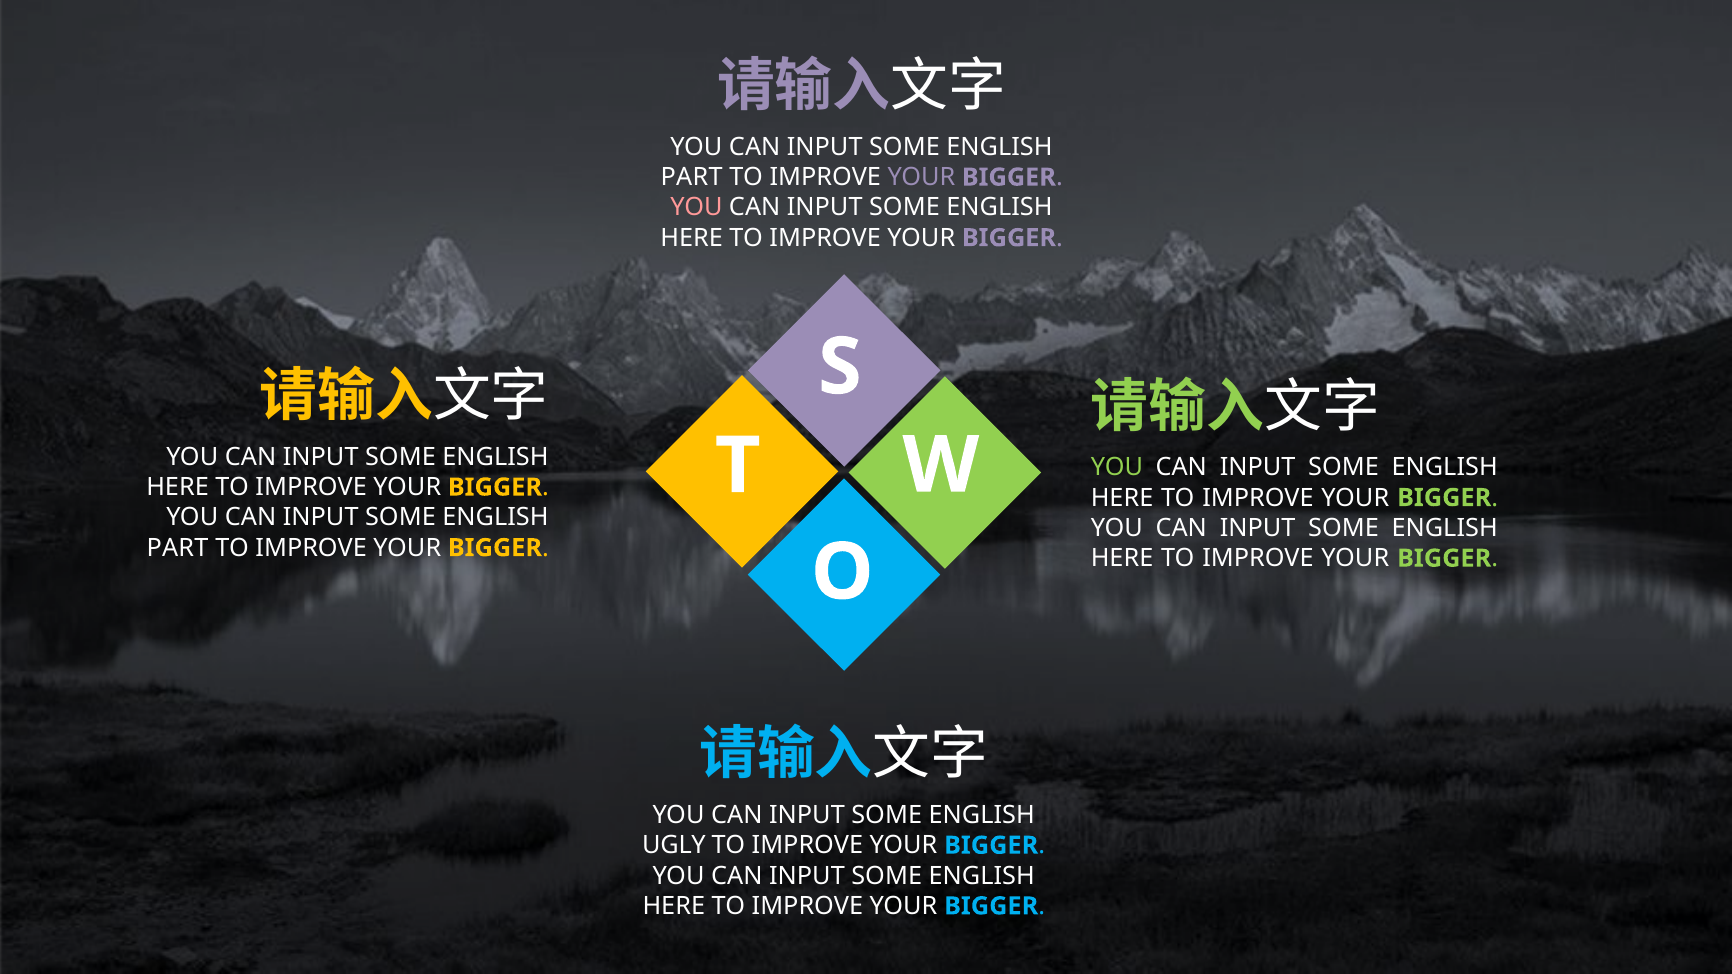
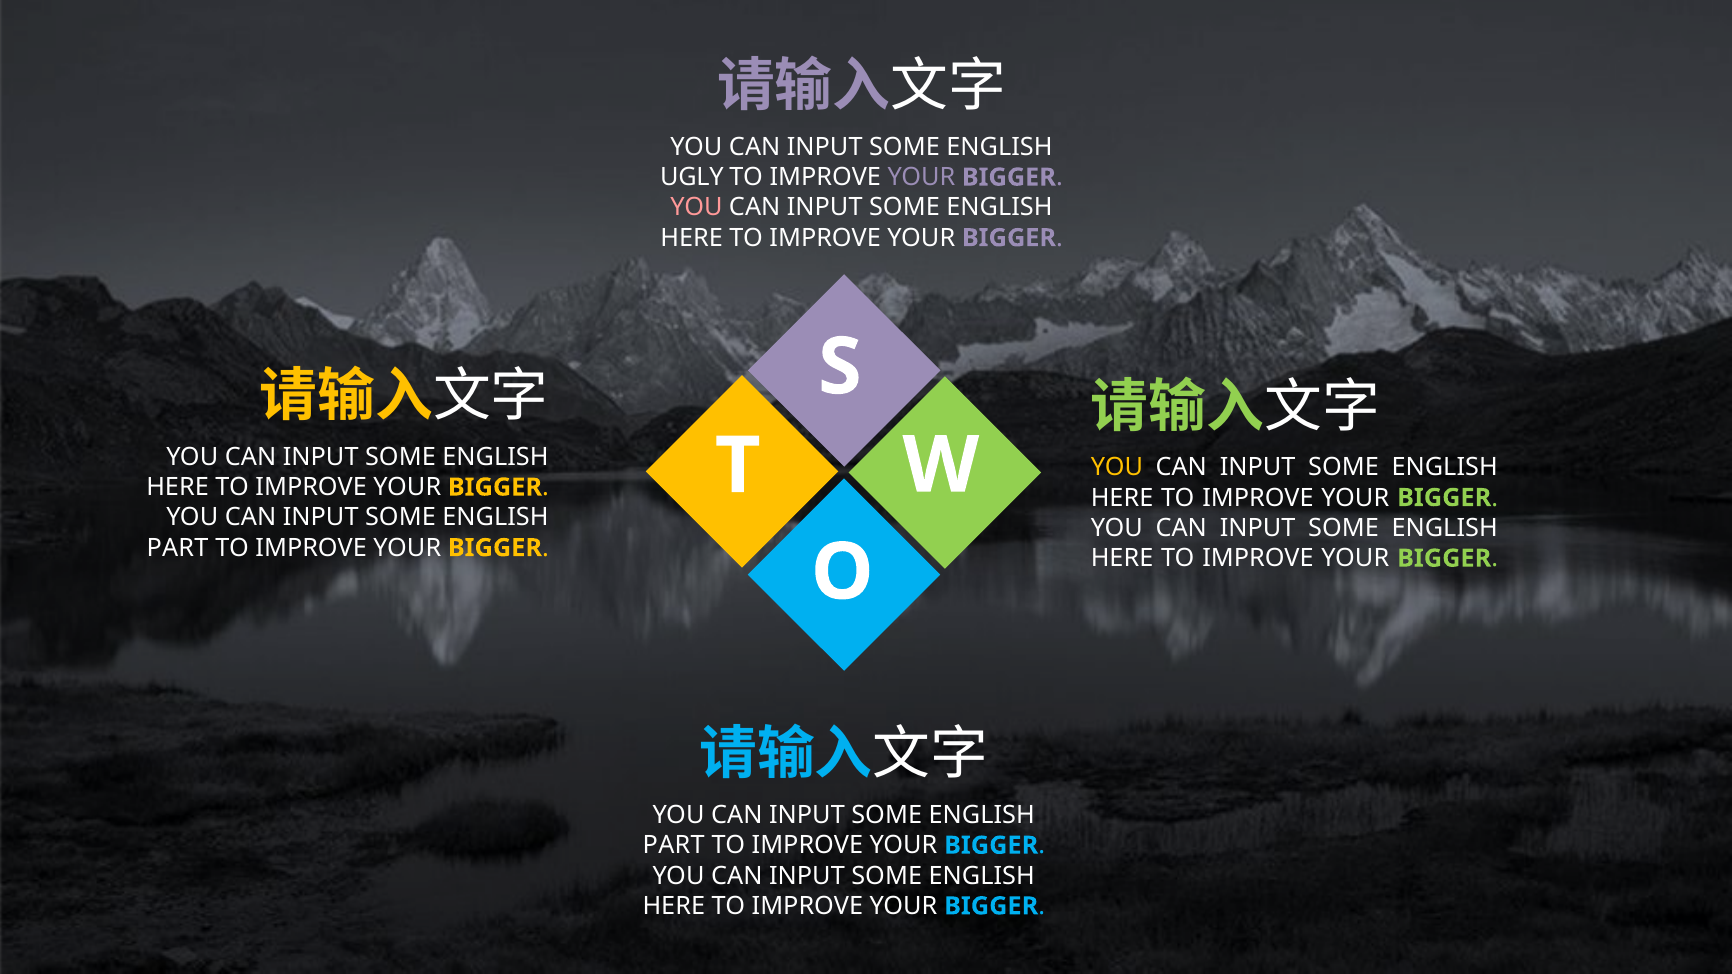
PART: PART -> UGLY (692, 177)
YOU colour: light green -> yellow (1117, 467)
UGLY: UGLY -> PART (674, 846)
